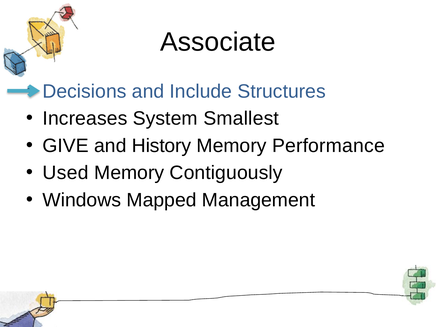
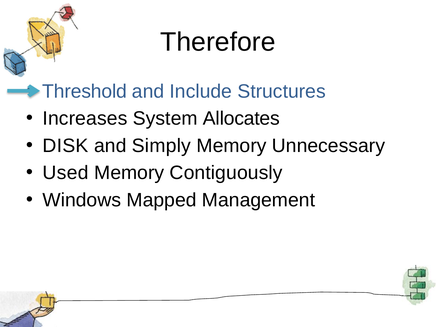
Associate: Associate -> Therefore (218, 42)
Decisions: Decisions -> Threshold (85, 91)
Smallest: Smallest -> Allocates (241, 119)
GIVE: GIVE -> DISK (66, 146)
History: History -> Simply (161, 146)
Performance: Performance -> Unnecessary (329, 146)
